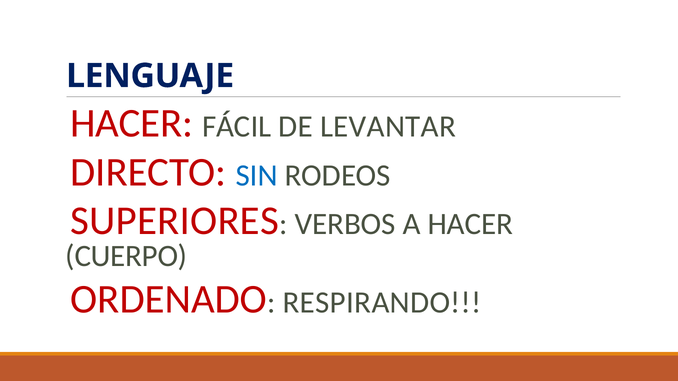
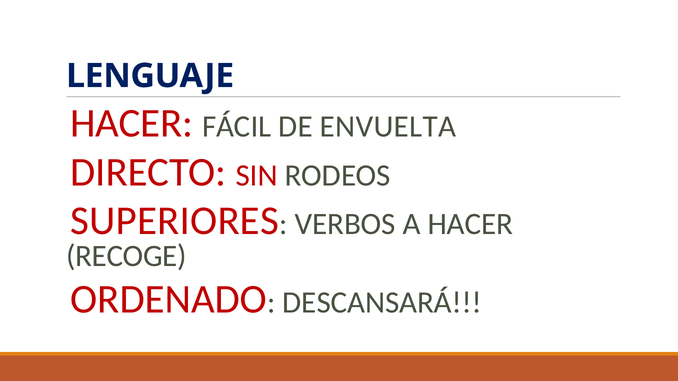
LEVANTAR: LEVANTAR -> ENVUELTA (388, 127)
SIN colour: blue -> red (257, 175)
CUERPO: CUERPO -> RECOGE (126, 256)
RESPIRANDO: RESPIRANDO -> DESCANSARÁ (382, 303)
